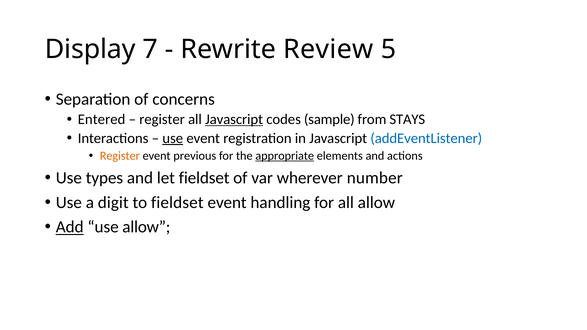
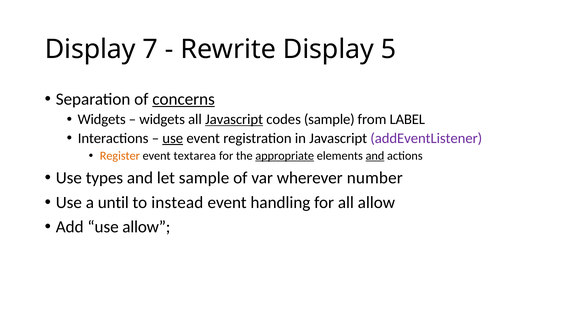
Rewrite Review: Review -> Display (328, 49)
concerns underline: none -> present (184, 99)
Entered: Entered -> Widgets (102, 119)
register: register -> widgets (162, 119)
STAYS: STAYS -> LABEL (407, 119)
addEventListener colour: blue -> purple (426, 138)
previous: previous -> textarea (195, 156)
and underline: none -> present (375, 156)
let fieldset: fieldset -> sample (204, 178)
digit: digit -> until (113, 203)
to fieldset: fieldset -> instead (177, 203)
Add underline: present -> none (70, 227)
